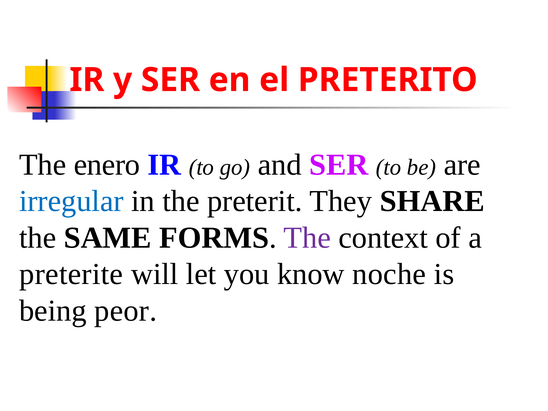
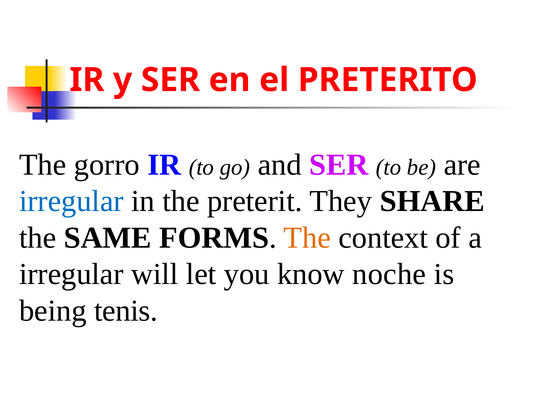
enero: enero -> gorro (107, 165)
The colour: purple -> orange (307, 238)
preterite: preterite -> irregular (71, 274)
peor: peor -> tenis (126, 311)
